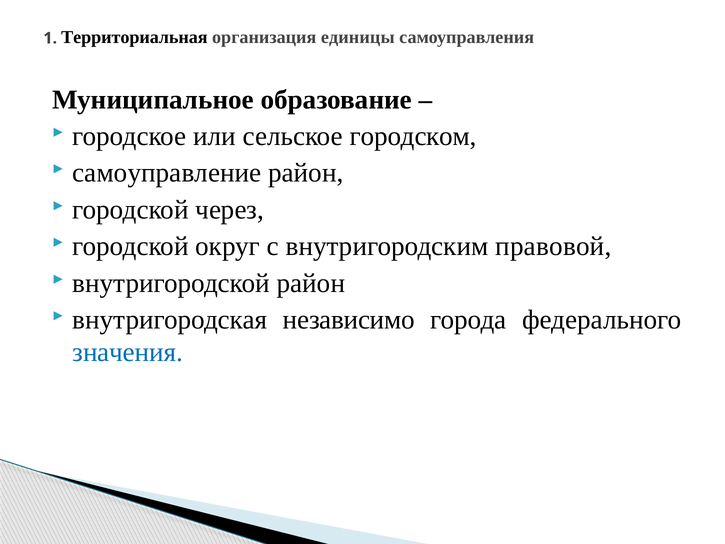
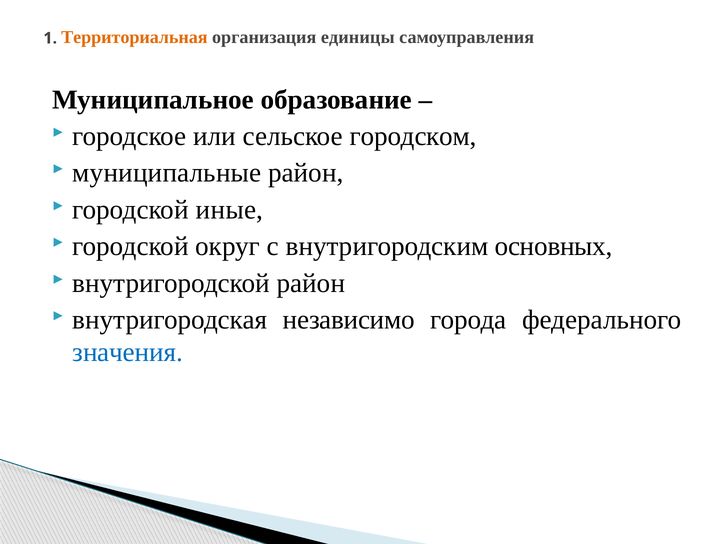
Территориальная colour: black -> orange (134, 37)
самоуправление: самоуправление -> муниципальные (167, 173)
через: через -> иные (230, 210)
правовой: правовой -> основных (554, 246)
